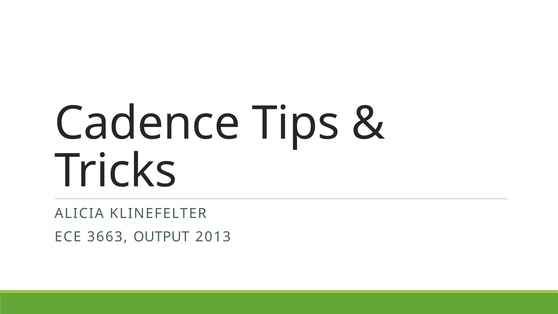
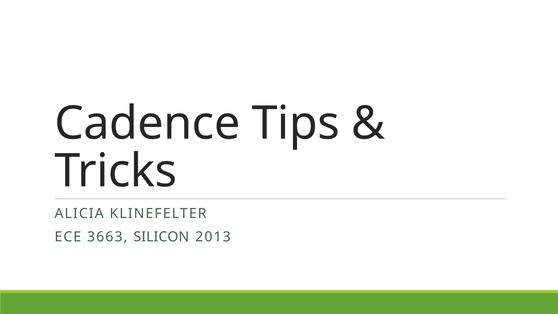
OUTPUT: OUTPUT -> SILICON (161, 237)
